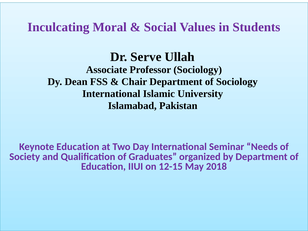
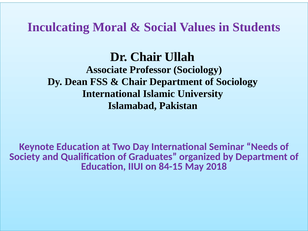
Dr Serve: Serve -> Chair (146, 57)
12-15: 12-15 -> 84-15 (171, 167)
